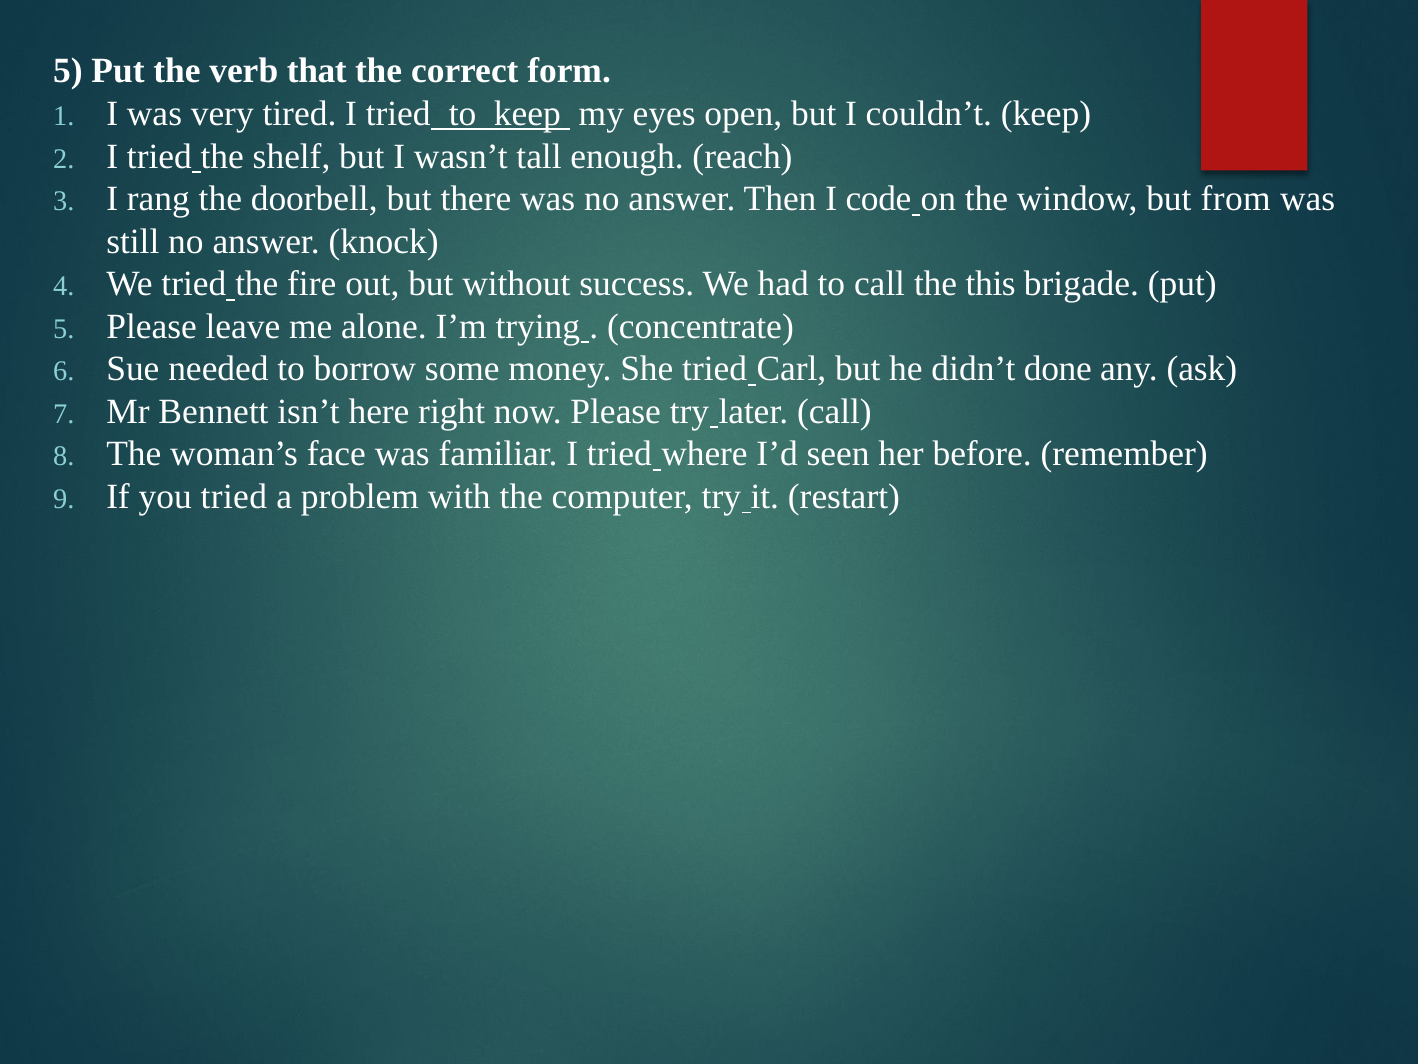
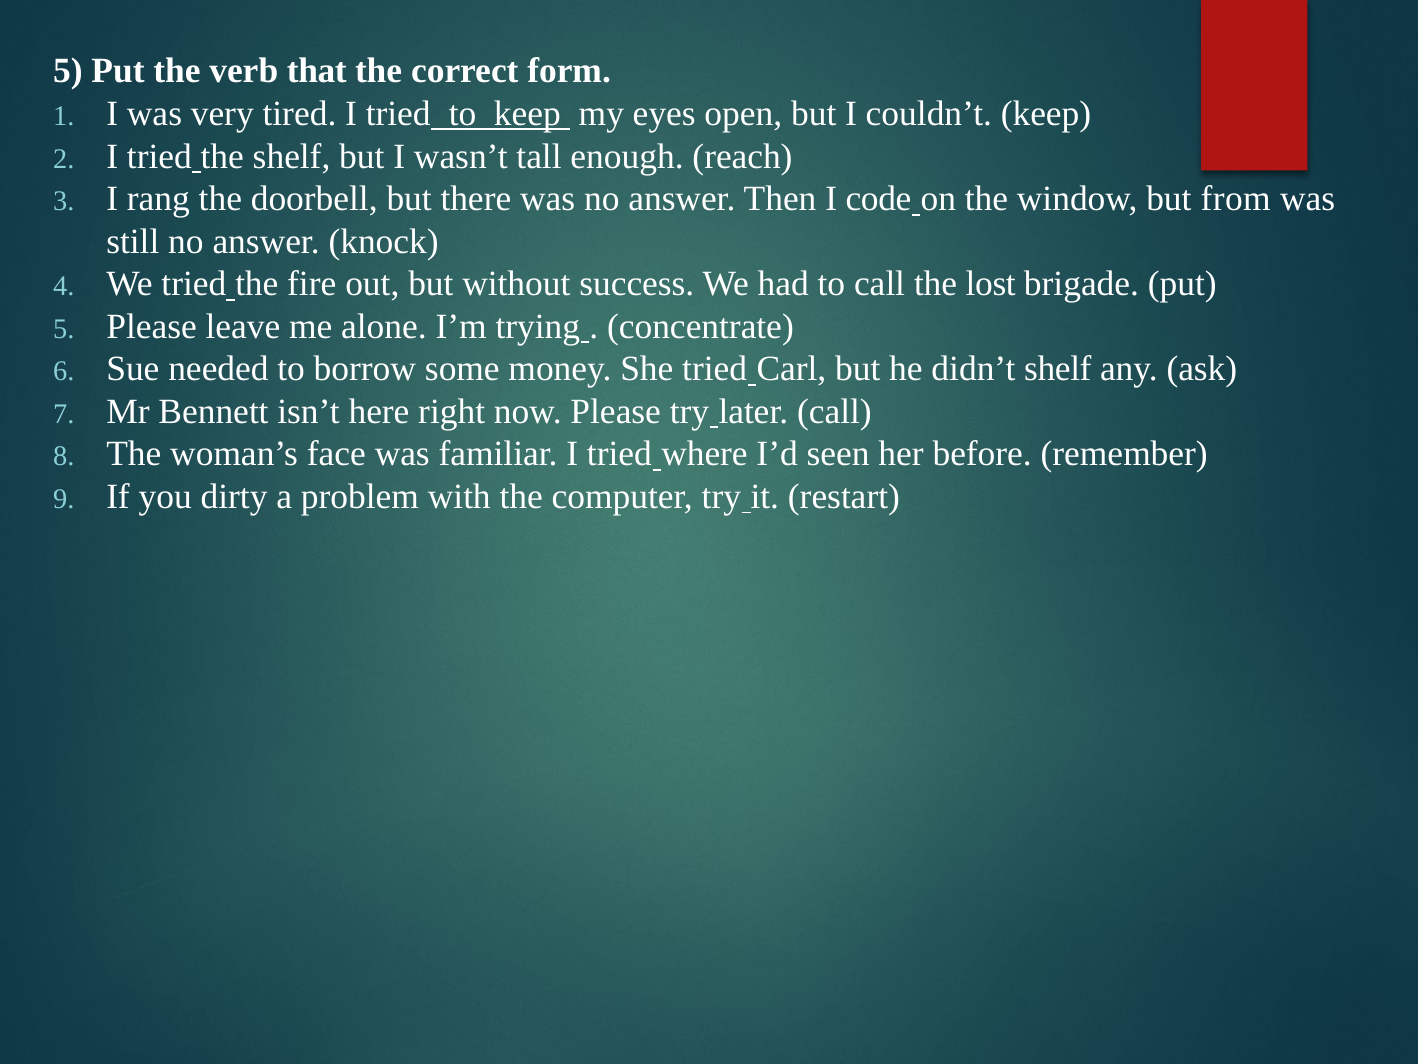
this: this -> lost (991, 284)
didn’t done: done -> shelf (1058, 369)
you tried: tried -> dirty (234, 497)
